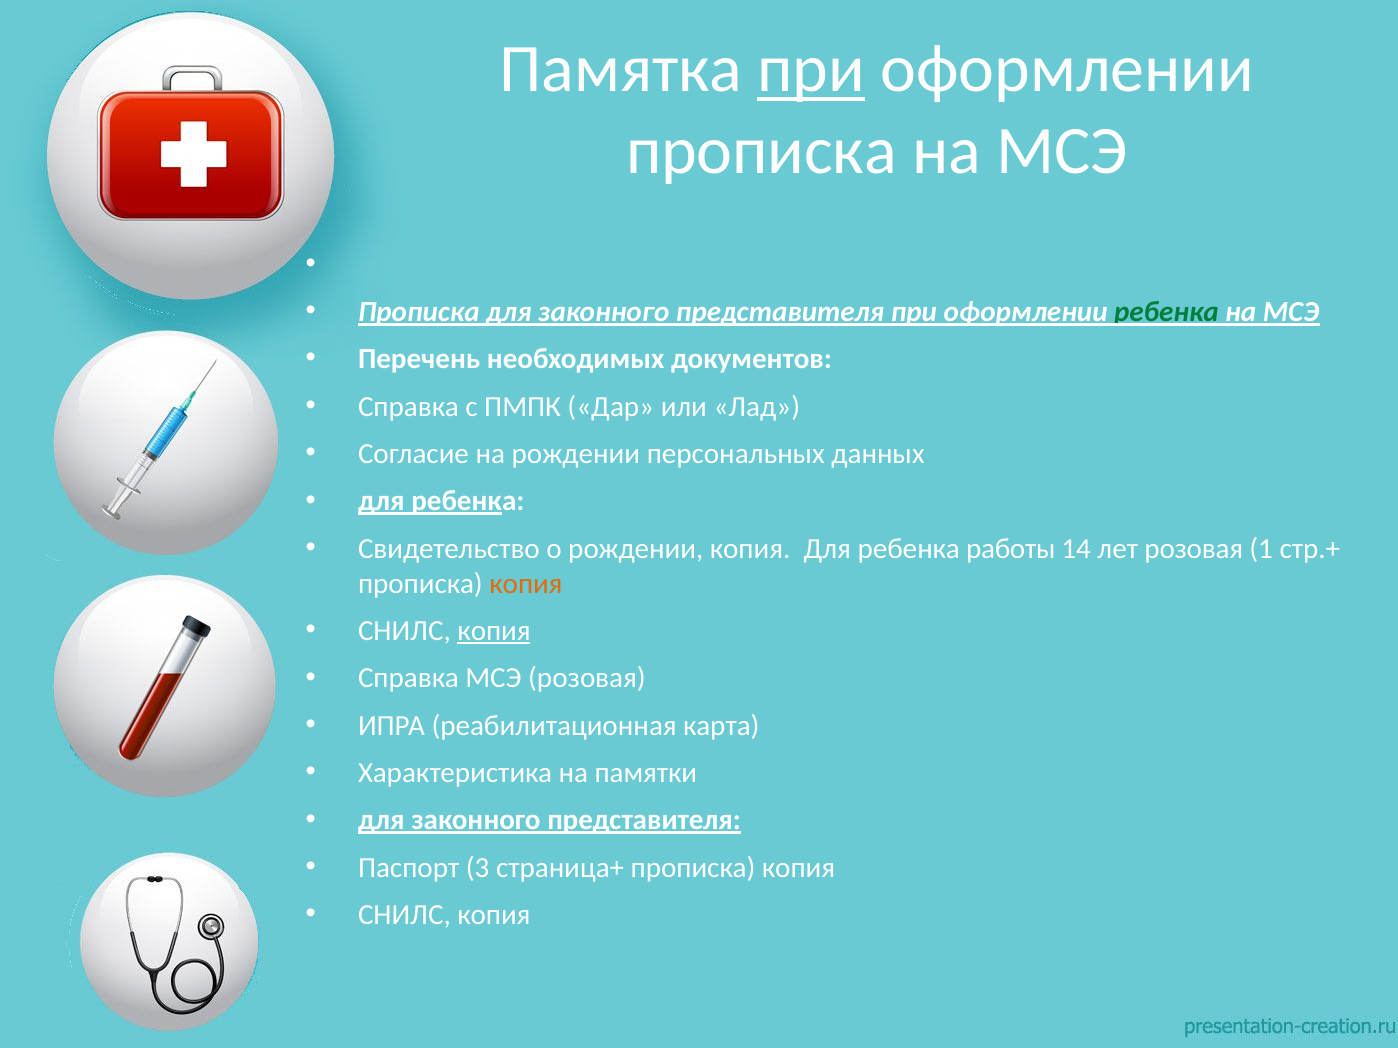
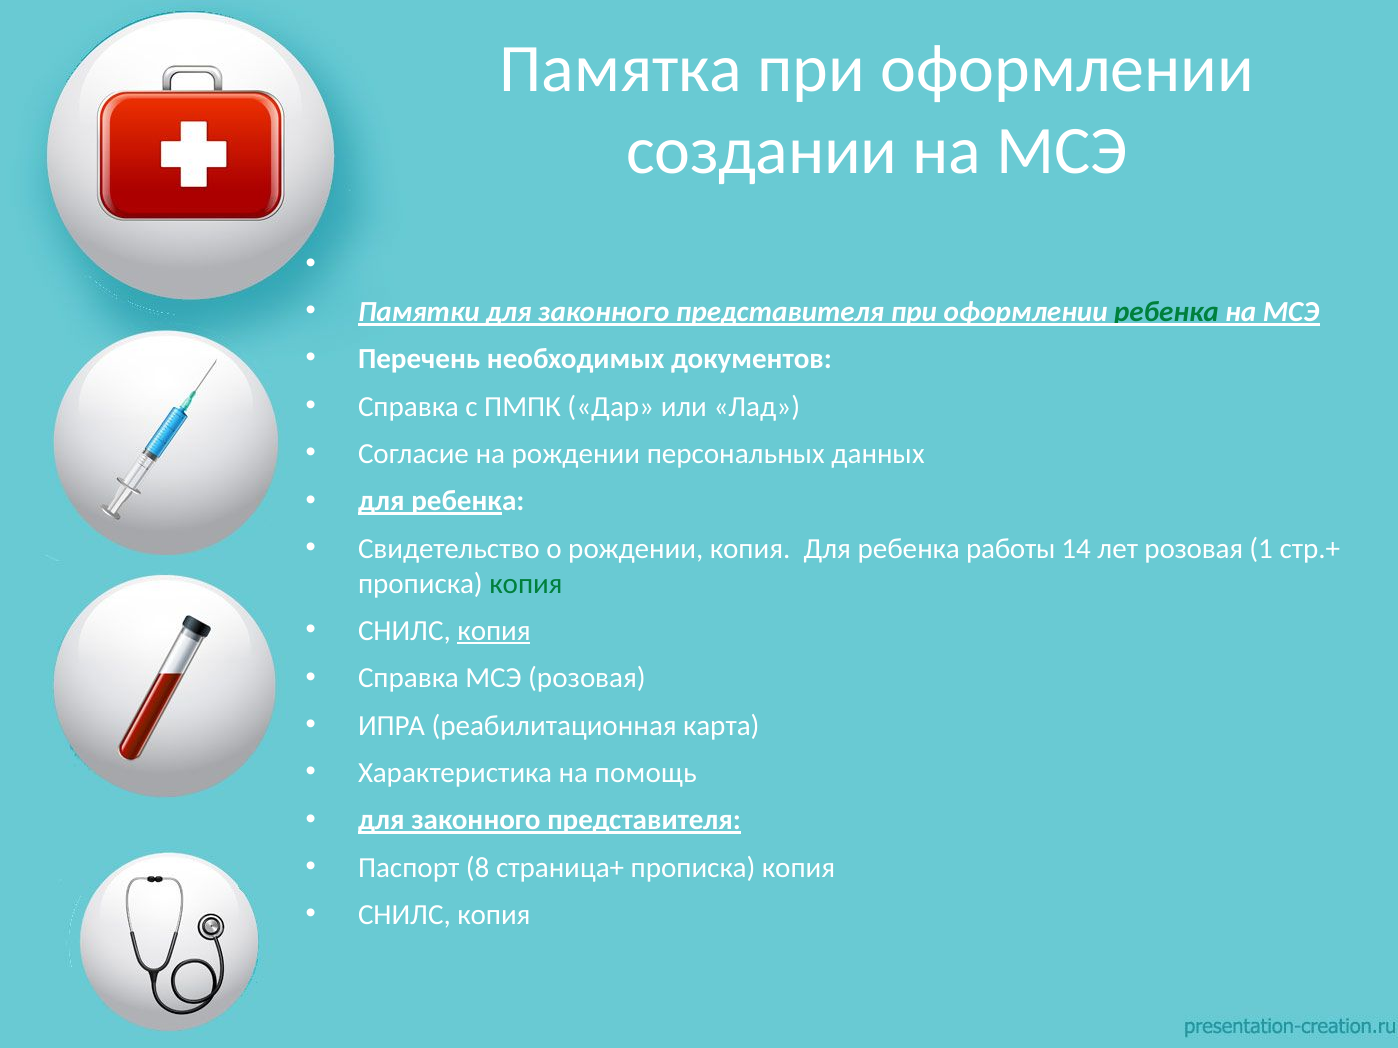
при underline: present -> none (811, 69)
прописка: прописка -> создании (762, 151)
Прописка: Прописка -> Памятки (419, 312)
копия colour: orange -> green (526, 584)
памятки: памятки -> помощь (646, 773)
3: 3 -> 8 (478, 868)
